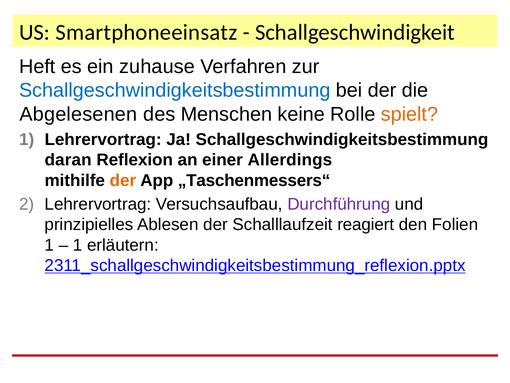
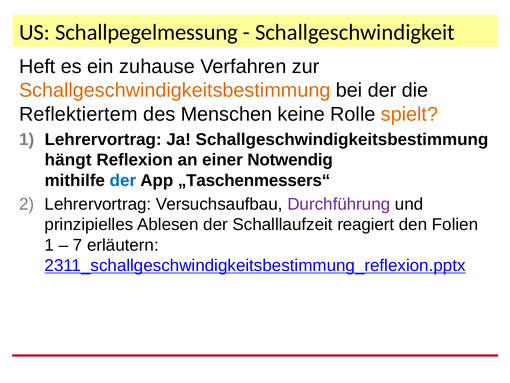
Smartphoneeinsatz: Smartphoneeinsatz -> Schallpegelmessung (147, 32)
Schallgeschwindigkeitsbestimmung colour: blue -> orange (175, 90)
Abgelesenen: Abgelesenen -> Reflektiertem (78, 114)
daran: daran -> hängt (68, 160)
Allerdings: Allerdings -> Notwendig (290, 160)
der colour: orange -> blue (123, 180)
1: 1 -> 7 (78, 245)
